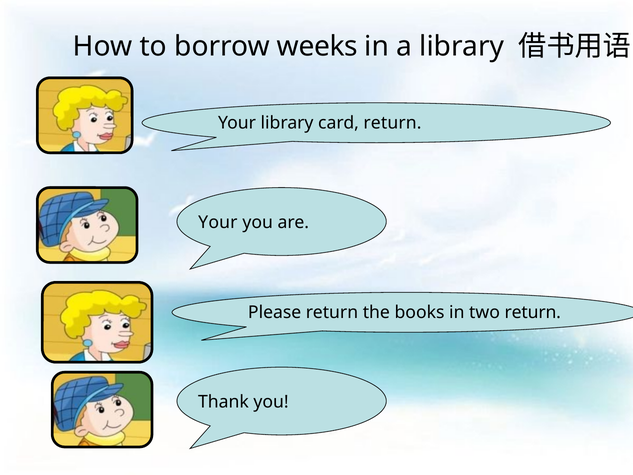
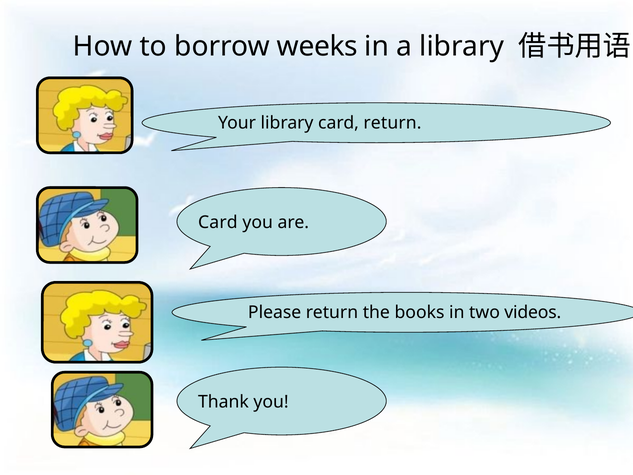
Your: Your -> Card (218, 222)
two return: return -> videos (533, 312)
